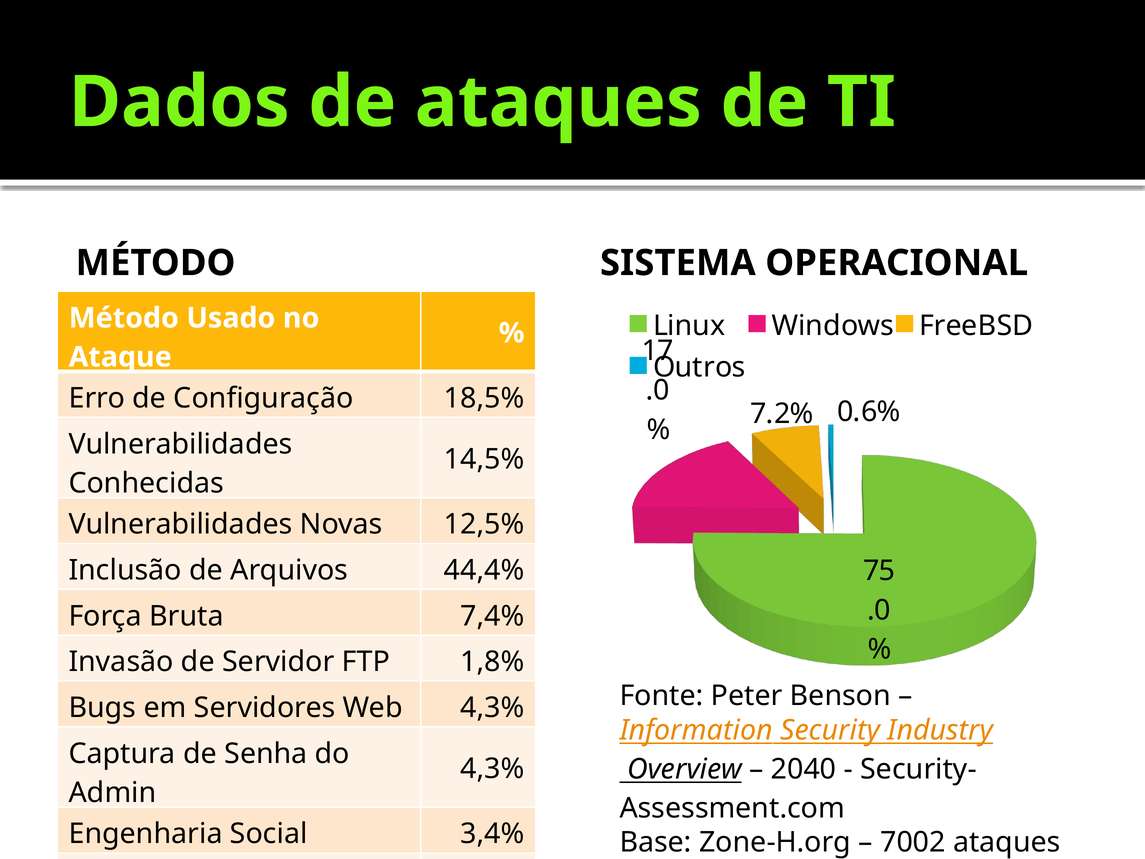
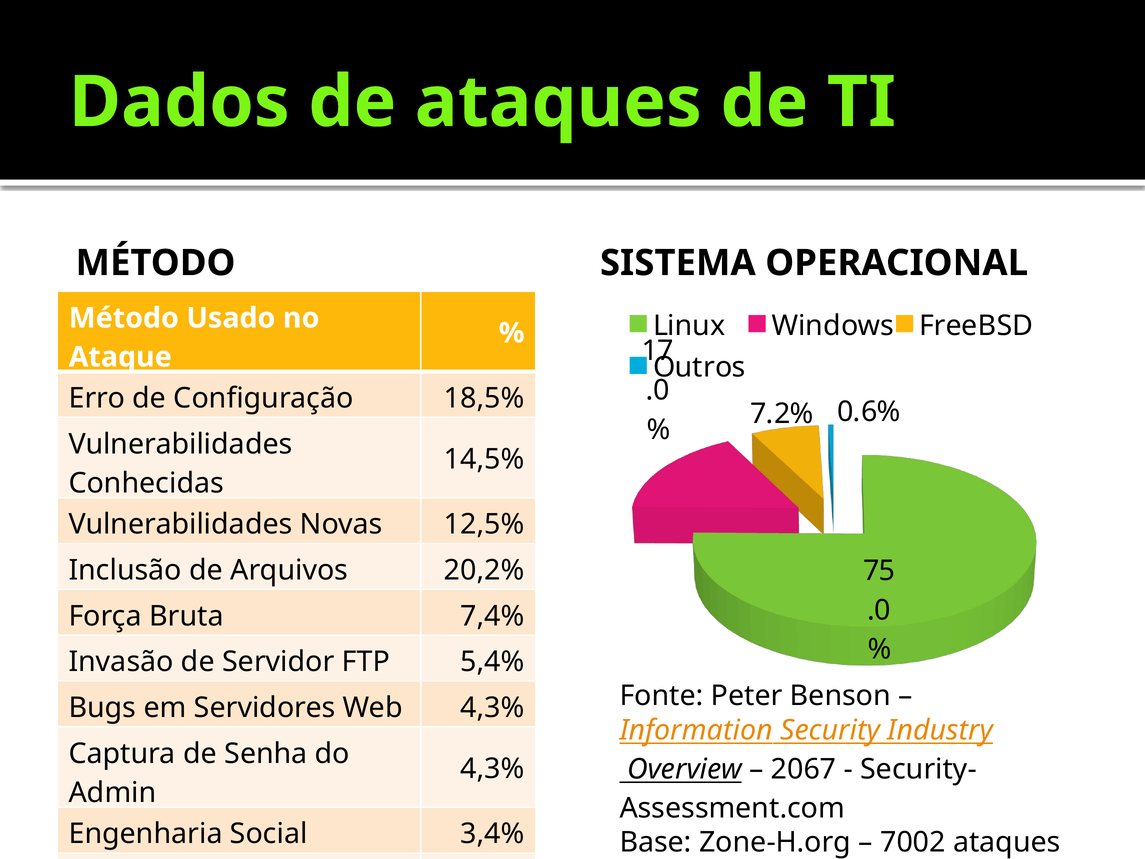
44,4%: 44,4% -> 20,2% (484, 570)
1,8%: 1,8% -> 5,4% (492, 662)
2040: 2040 -> 2067 (804, 769)
